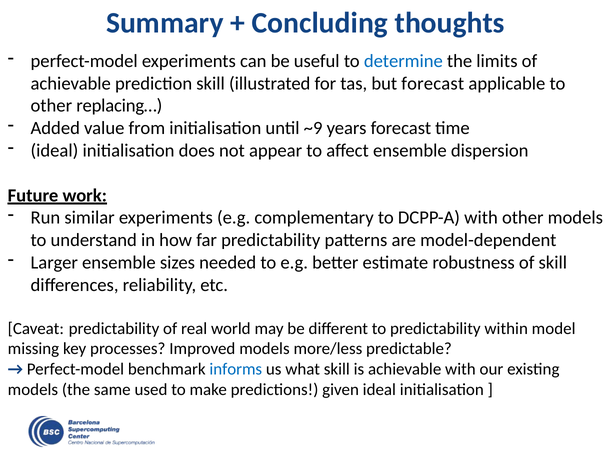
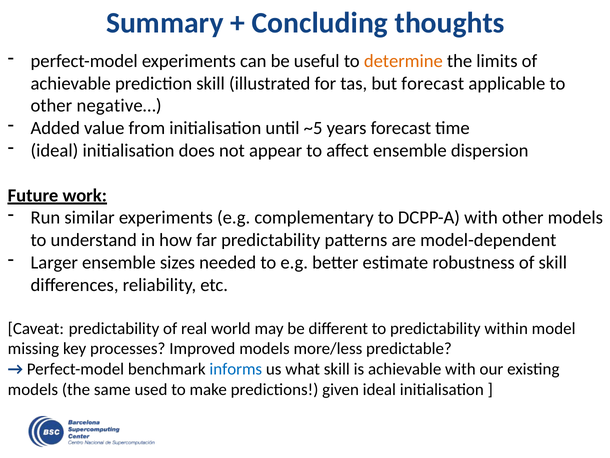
determine colour: blue -> orange (403, 61)
replacing…: replacing… -> negative… (119, 106)
~9: ~9 -> ~5 (313, 128)
